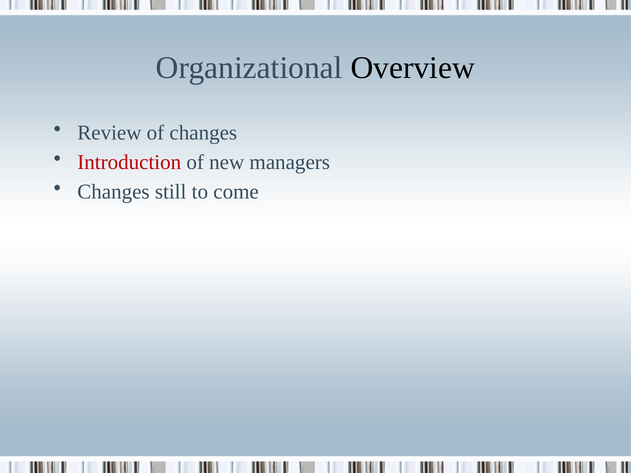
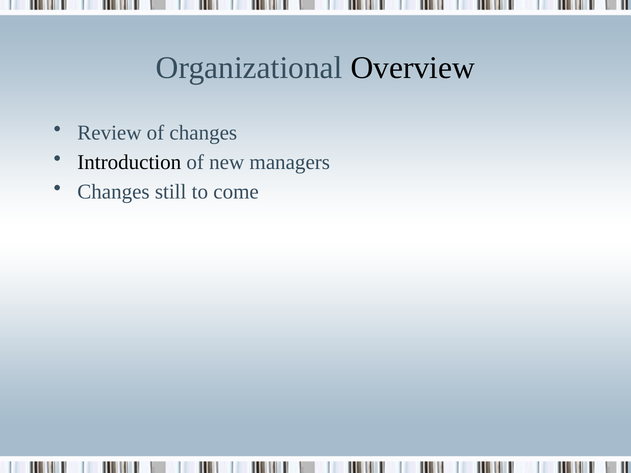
Introduction colour: red -> black (129, 162)
